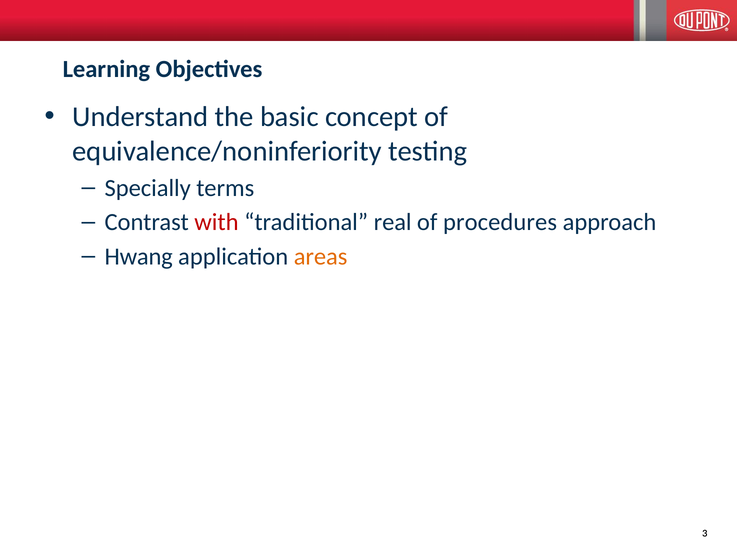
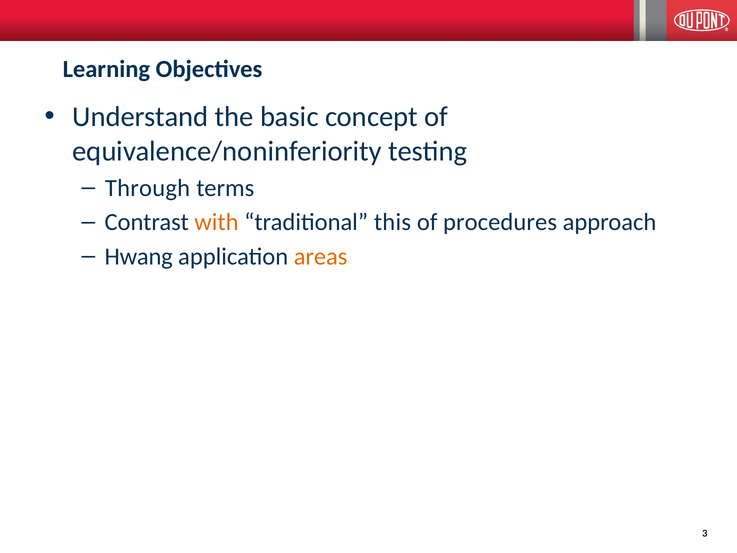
Specially: Specially -> Through (148, 188)
with colour: red -> orange (216, 222)
real: real -> this (392, 222)
